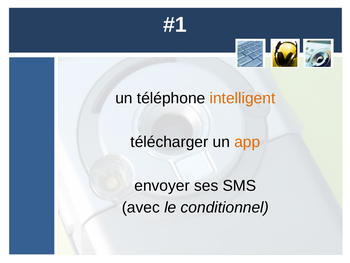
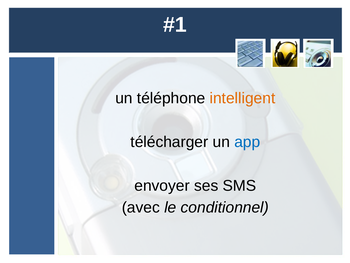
app colour: orange -> blue (247, 142)
